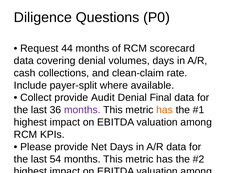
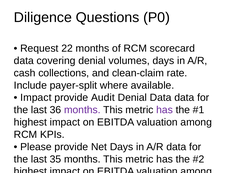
44: 44 -> 22 (67, 48)
Collect: Collect -> Impact (36, 98)
Denial Final: Final -> Data (161, 98)
has colour: orange -> purple (165, 110)
54: 54 -> 35 (55, 159)
